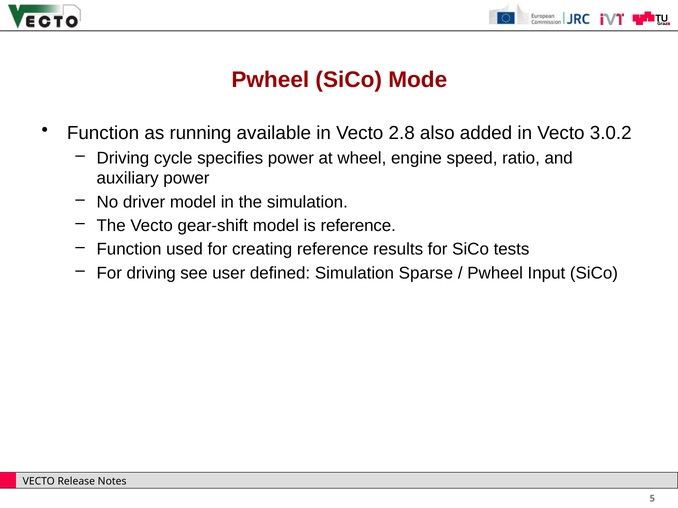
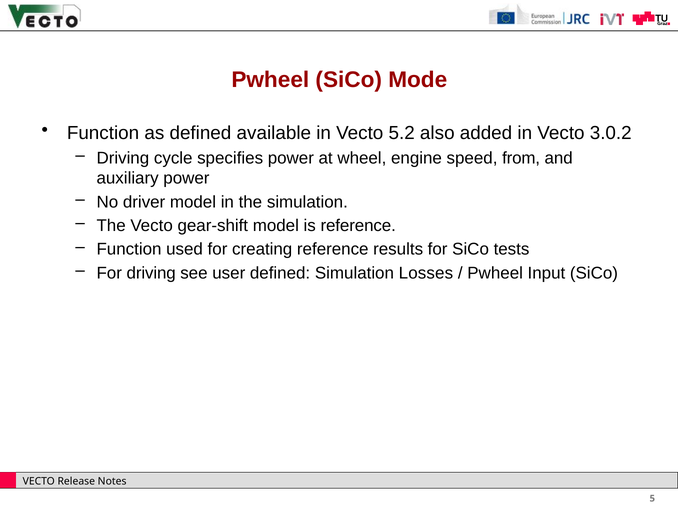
as running: running -> defined (200, 133)
2.8: 2.8 -> 5.2 (402, 133)
ratio: ratio -> from (521, 158)
Sparse: Sparse -> Losses (426, 273)
